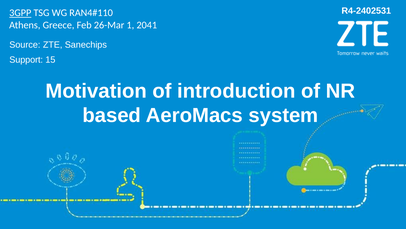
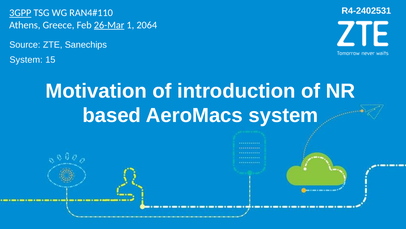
26-Mar underline: none -> present (109, 25)
2041: 2041 -> 2064 (147, 25)
Support: Support -> System (26, 60)
